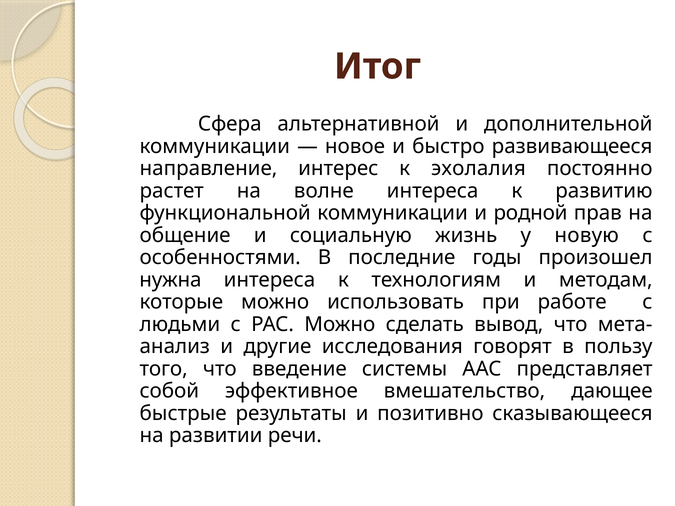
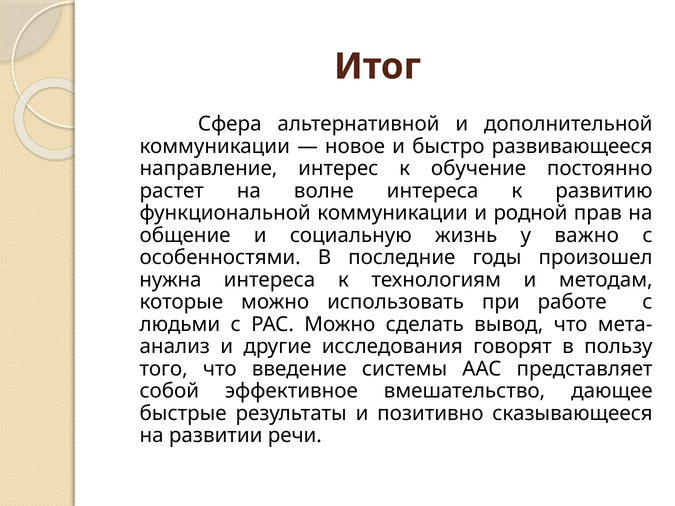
эхолалия: эхолалия -> обучение (479, 169)
новую: новую -> важно (587, 235)
